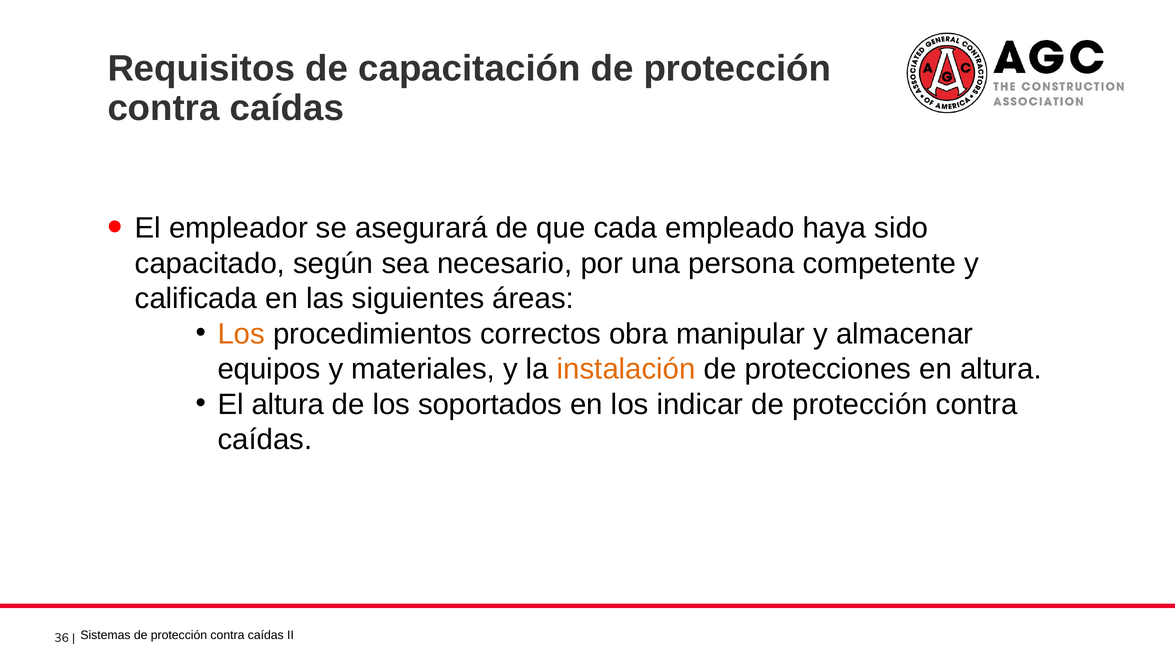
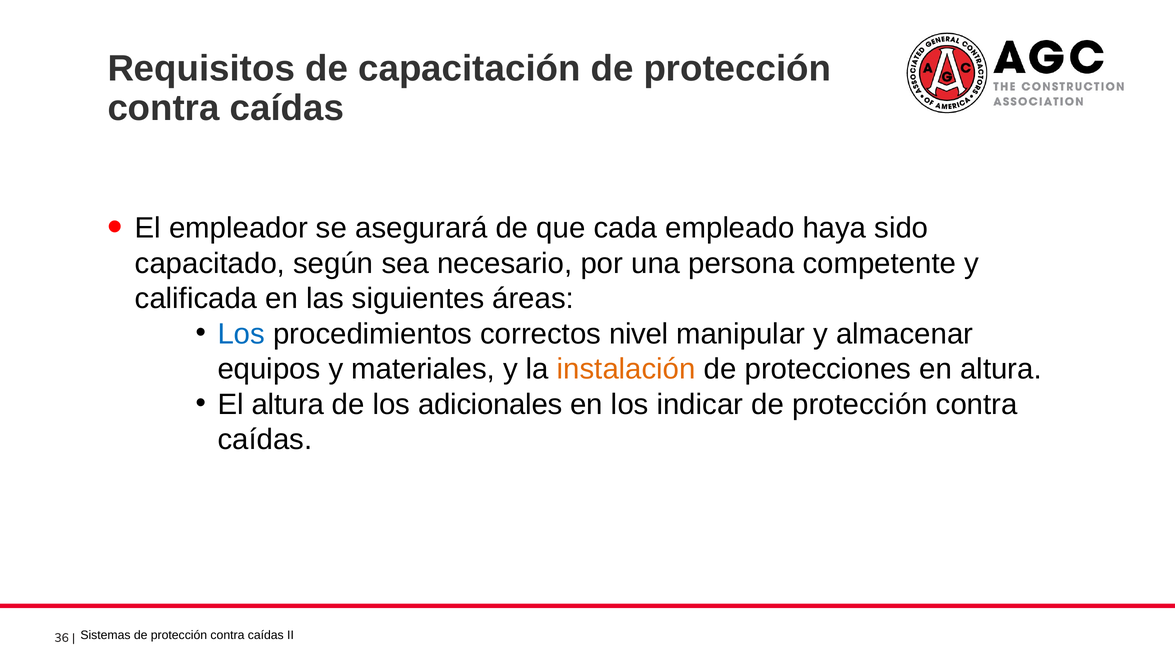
Los colour: orange -> blue (241, 334)
obra: obra -> nivel (639, 334)
soportados: soportados -> adicionales (490, 404)
